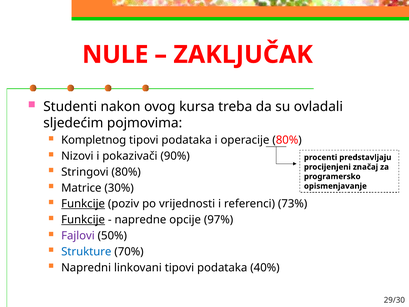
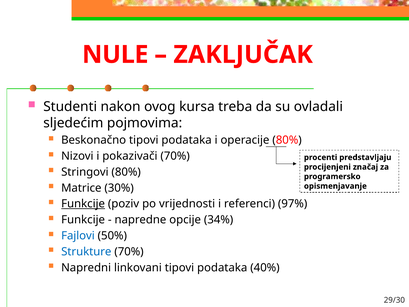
Kompletnog: Kompletnog -> Beskonačno (94, 140)
pokazivači 90%: 90% -> 70% (175, 156)
73%: 73% -> 97% (293, 204)
Funkcije underline: present -> none (83, 220)
97%: 97% -> 34% (219, 220)
Fajlovi colour: purple -> blue (78, 236)
